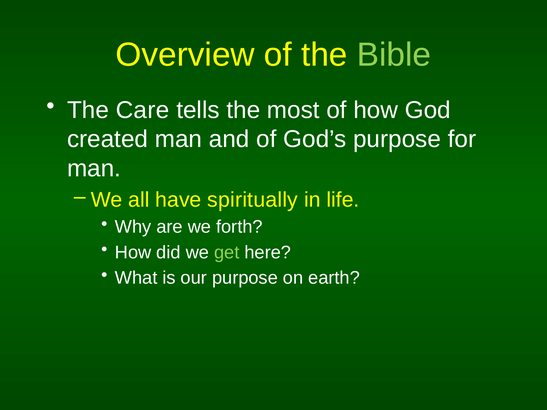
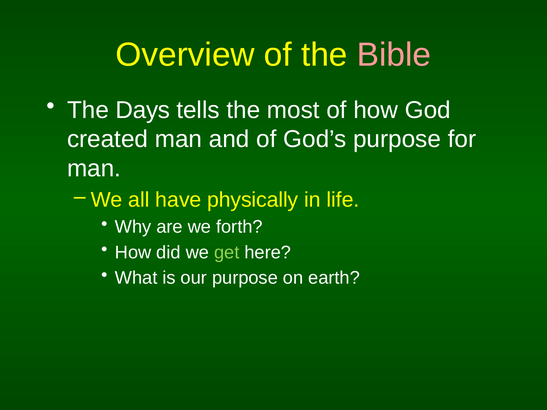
Bible colour: light green -> pink (394, 55)
Care: Care -> Days (143, 110)
spiritually: spiritually -> physically (253, 200)
